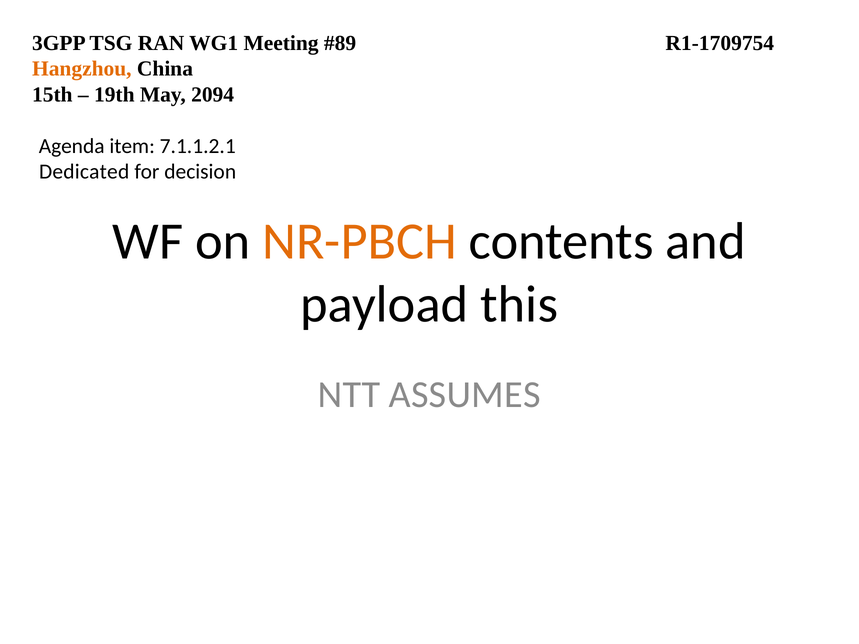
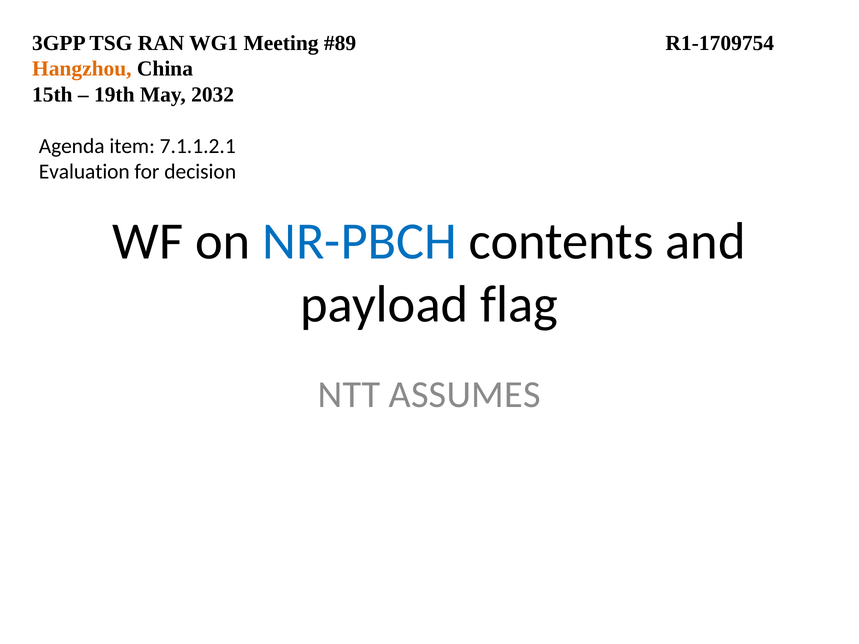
2094: 2094 -> 2032 (213, 95)
Dedicated: Dedicated -> Evaluation (84, 172)
NR-PBCH colour: orange -> blue (359, 241)
this: this -> flag (519, 304)
